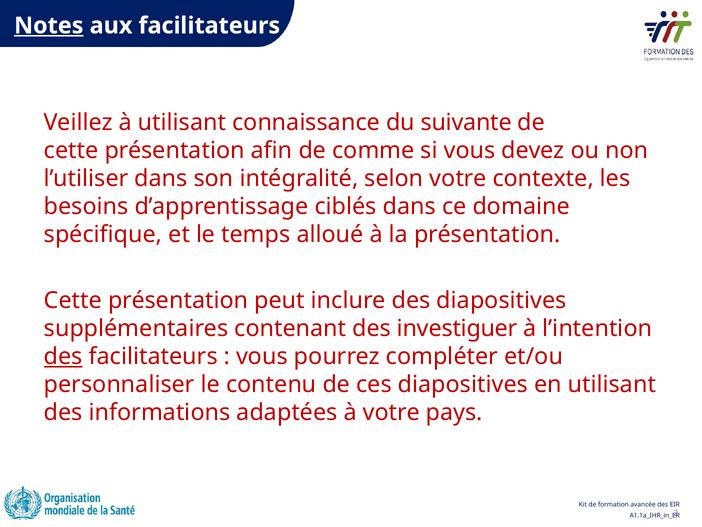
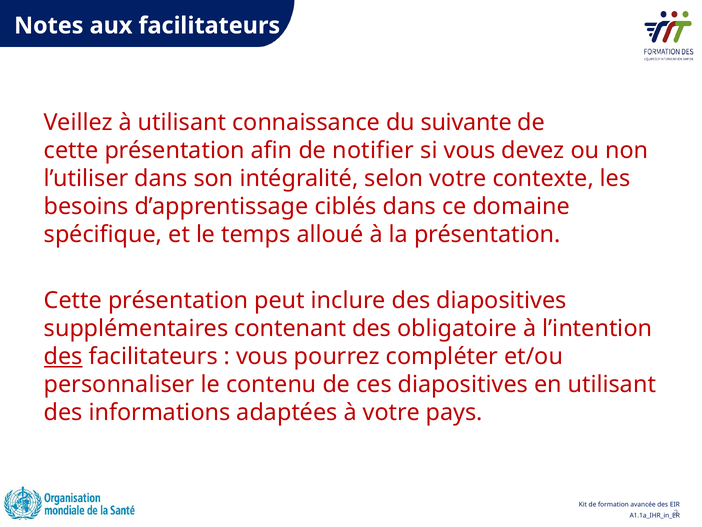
Notes underline: present -> none (49, 26)
comme: comme -> notifier (373, 150)
investiguer: investiguer -> obligatoire (457, 328)
